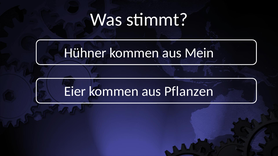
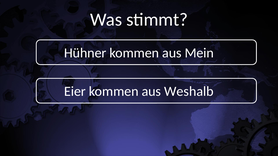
Pflanzen: Pflanzen -> Weshalb (189, 92)
